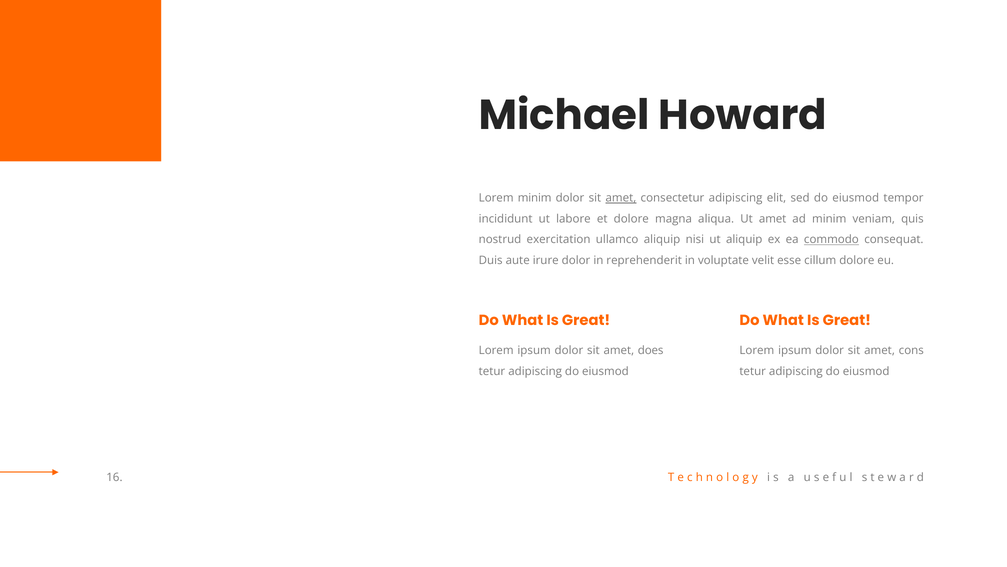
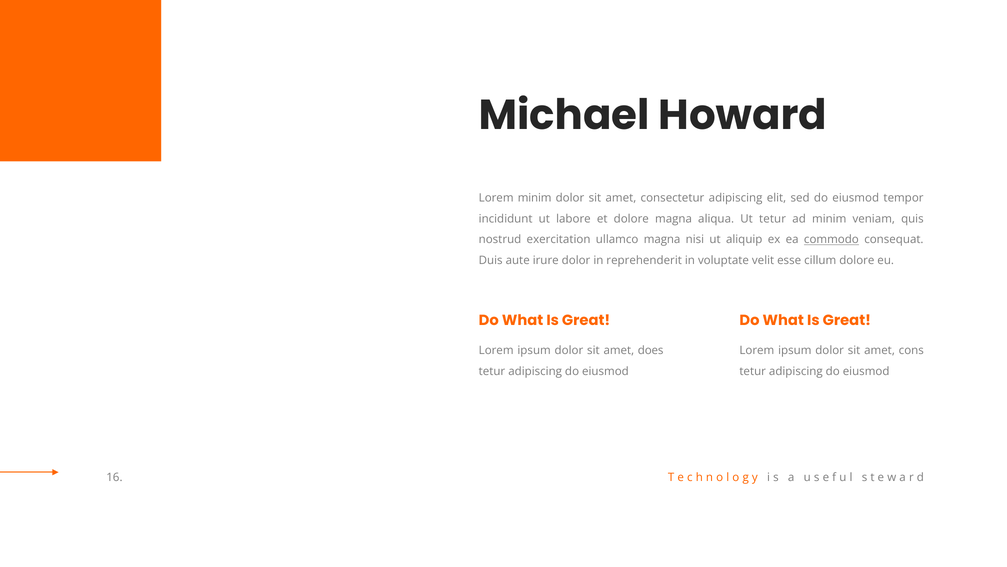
amet underline: present -> none (621, 198)
Ut amet: amet -> tetur (773, 219)
ullamco aliquip: aliquip -> magna (662, 239)
